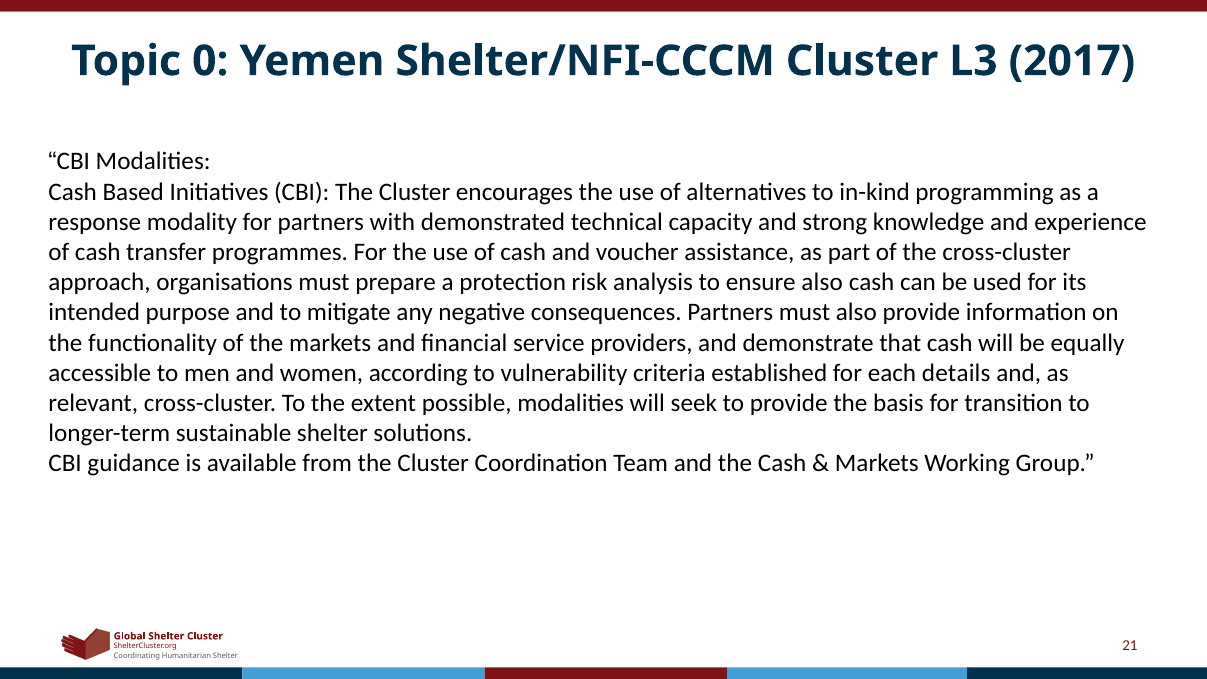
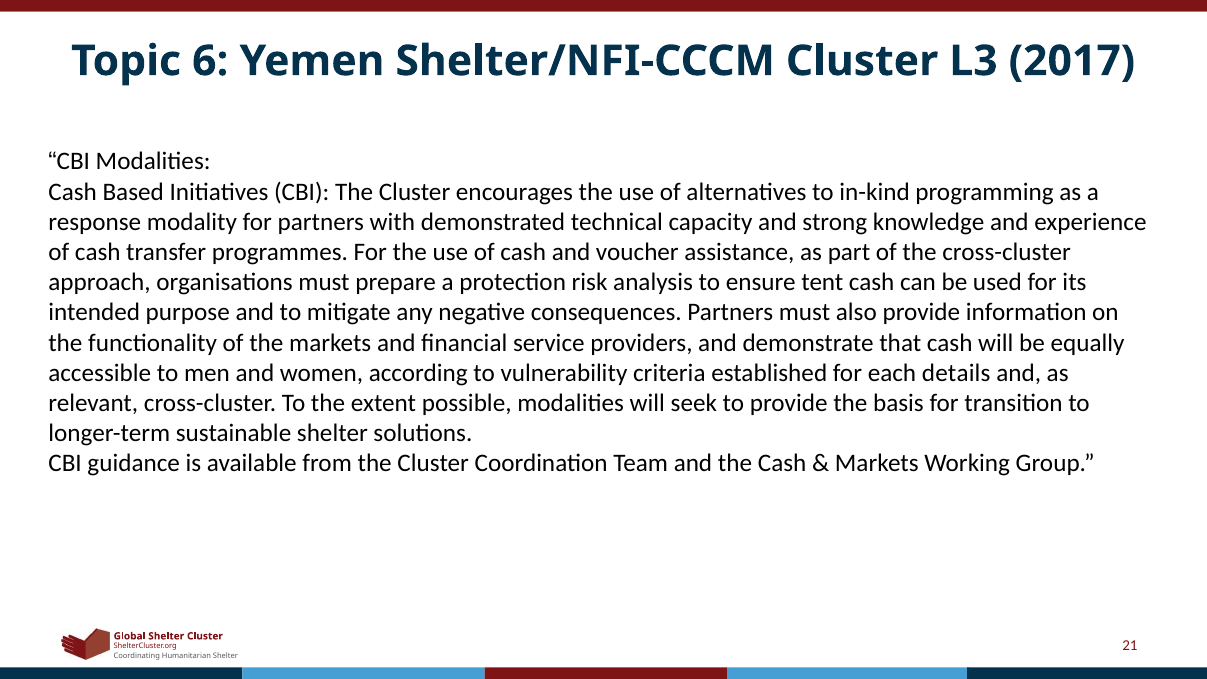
0: 0 -> 6 (210, 61)
ensure also: also -> tent (822, 282)
